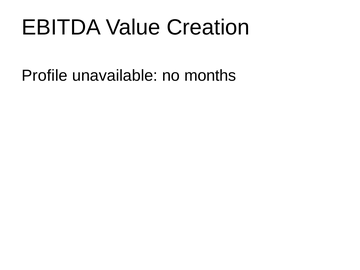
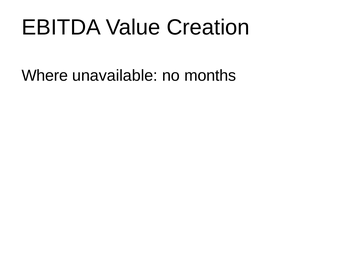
Profile: Profile -> Where (45, 75)
